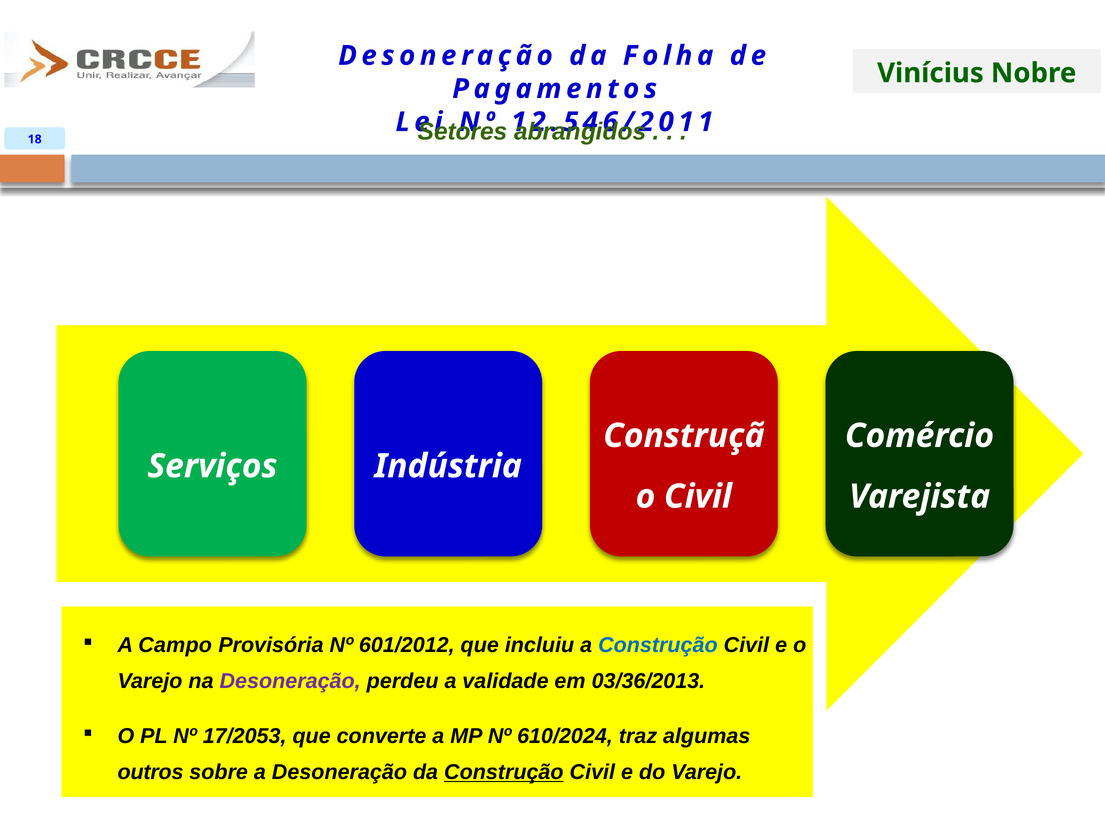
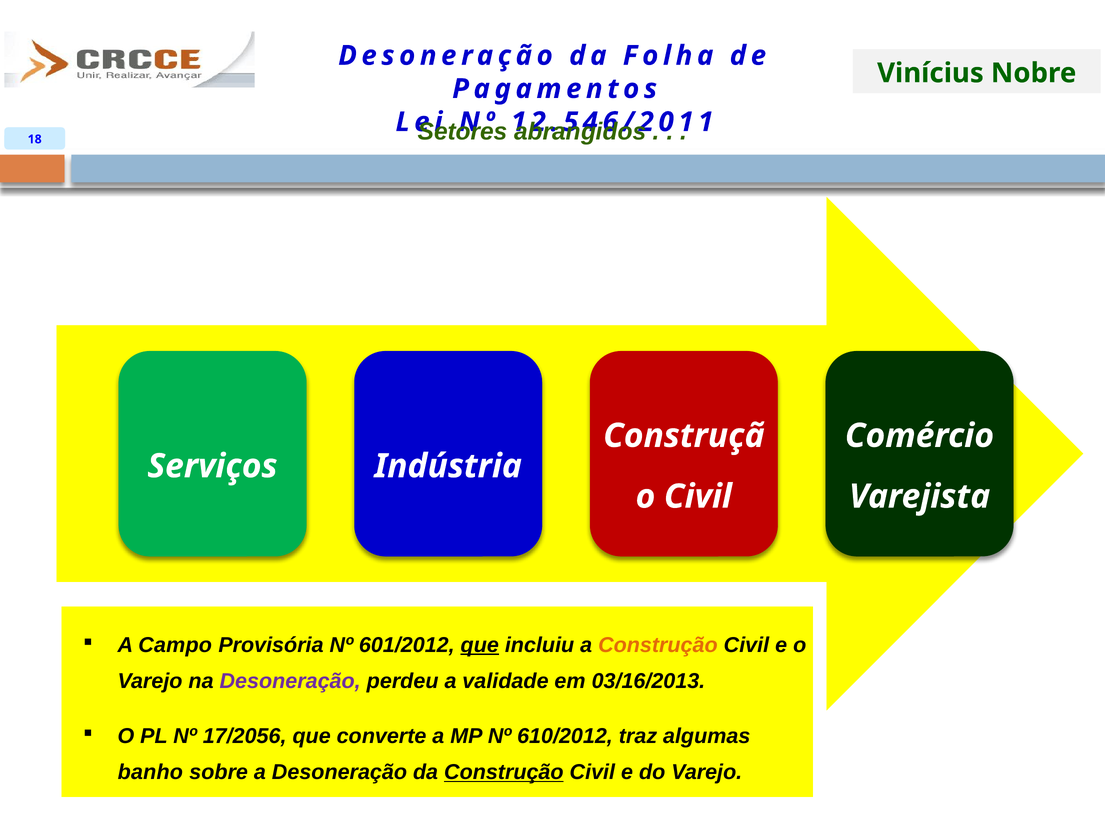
que underline: none -> present (480, 645)
Construção colour: blue -> orange (658, 645)
03/36/2013: 03/36/2013 -> 03/16/2013 (648, 681)
17/2053: 17/2053 -> 17/2056 (245, 736)
610/2024: 610/2024 -> 610/2012 (565, 736)
outros: outros -> banho (150, 772)
